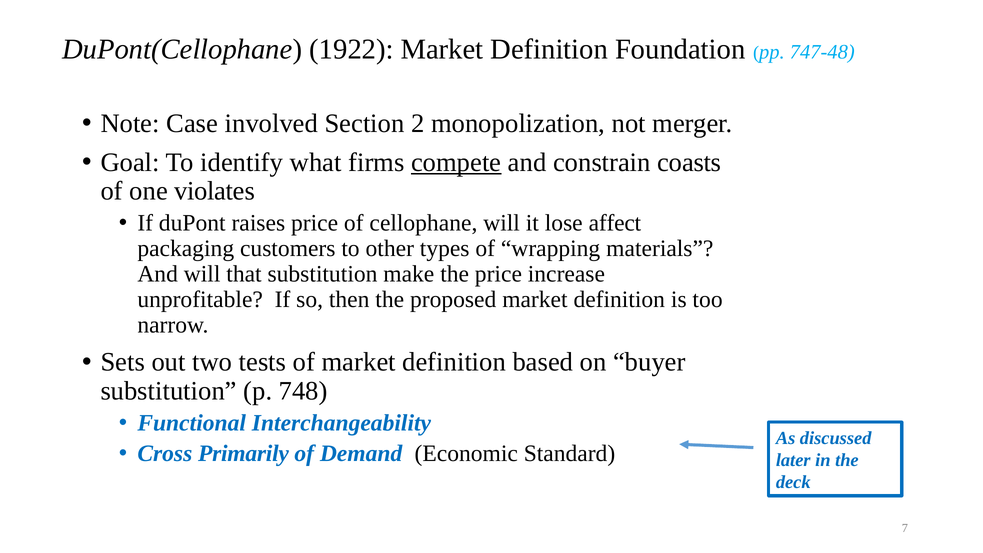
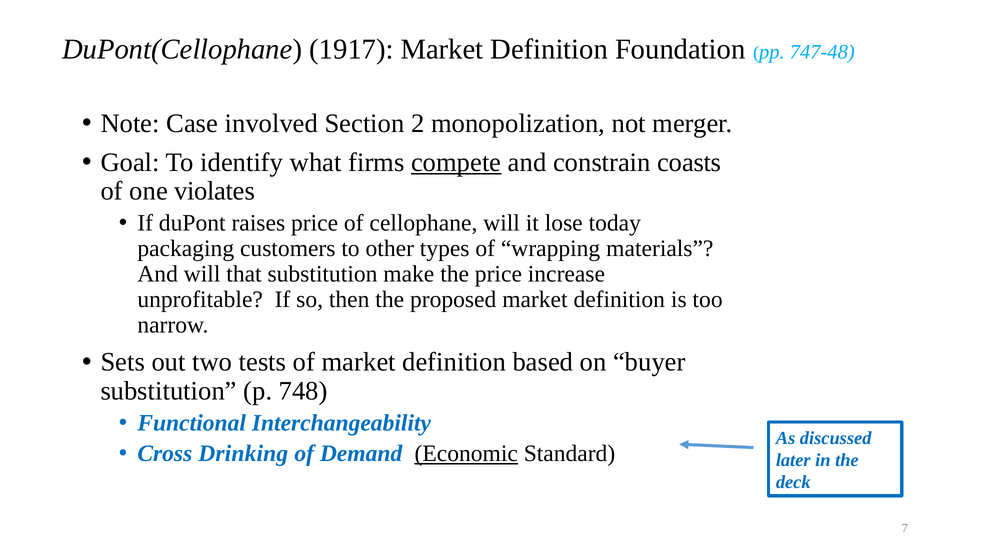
1922: 1922 -> 1917 (352, 49)
affect: affect -> today (615, 223)
Primarily: Primarily -> Drinking (243, 454)
Economic underline: none -> present (466, 454)
